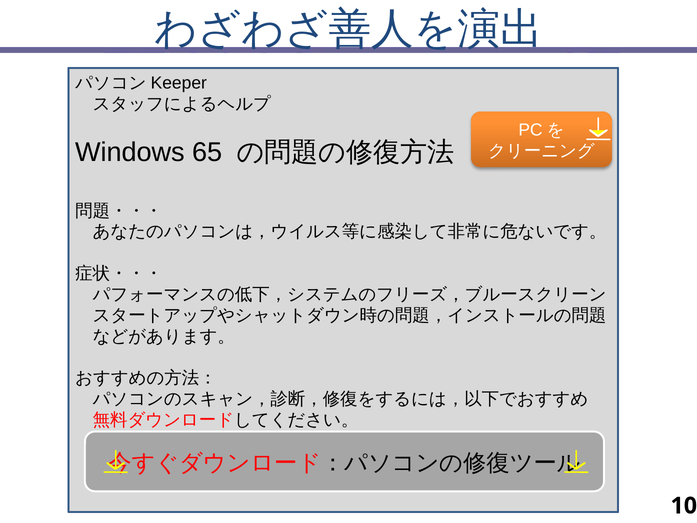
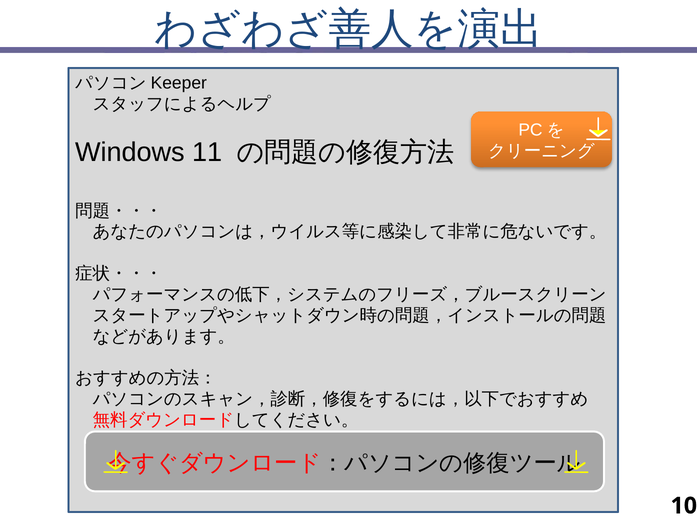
65: 65 -> 11 (207, 152)
